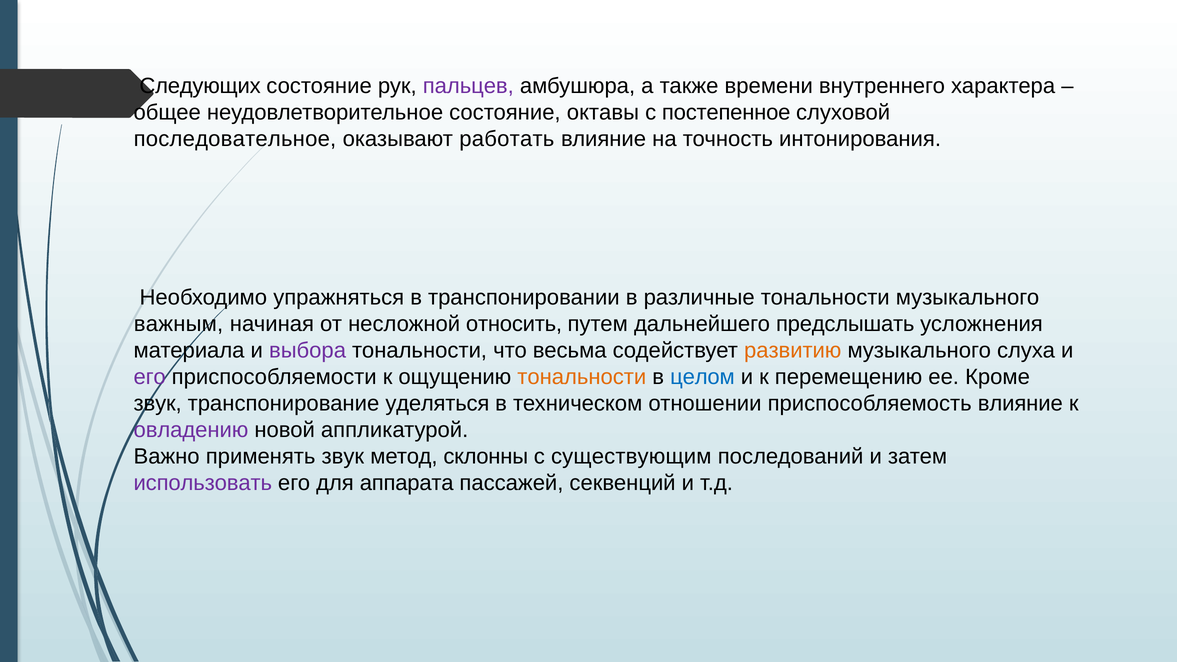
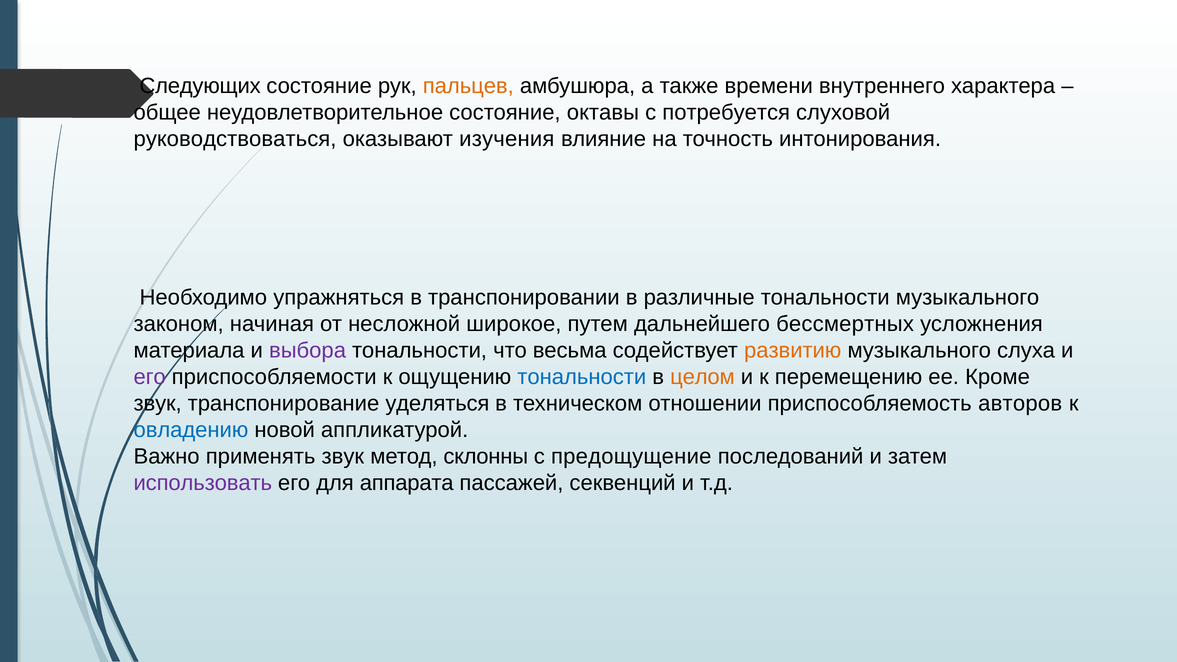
пальцев colour: purple -> orange (468, 86)
постепенное: постепенное -> потребуется (726, 112)
последовательное: последовательное -> руководствоваться (235, 139)
работать: работать -> изучения (507, 139)
важным: важным -> законом (179, 324)
относить: относить -> широкое (514, 324)
предслышать: предслышать -> бессмертных (845, 324)
тональности colour: orange -> blue (582, 377)
целом colour: blue -> orange (702, 377)
приспособляемость влияние: влияние -> авторов (1020, 404)
овладению colour: purple -> blue (191, 430)
существующим: существующим -> предощущение (631, 457)
